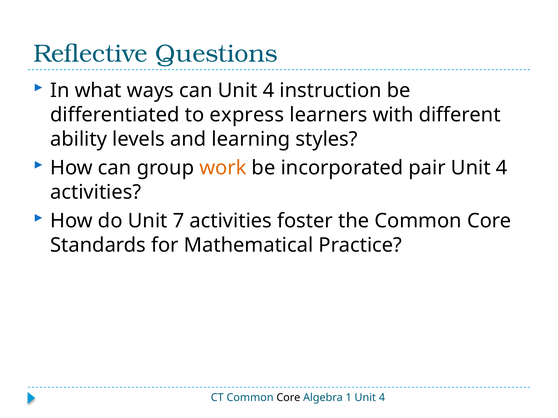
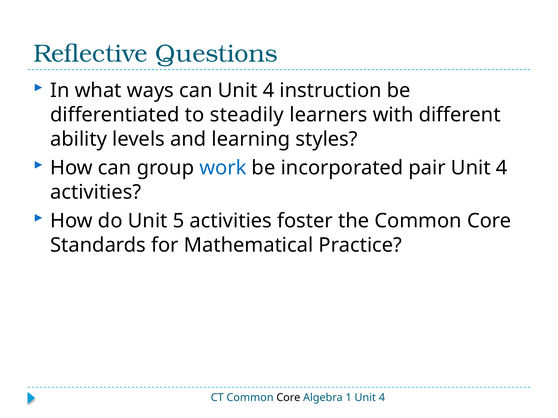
express: express -> steadily (247, 115)
work colour: orange -> blue (223, 168)
7: 7 -> 5 (179, 221)
